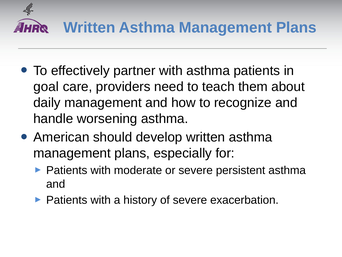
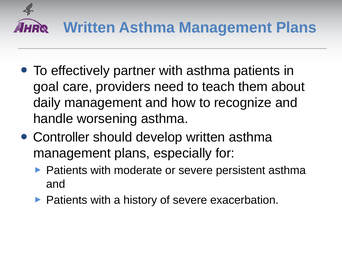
American: American -> Controller (61, 137)
